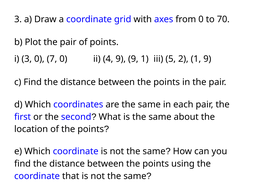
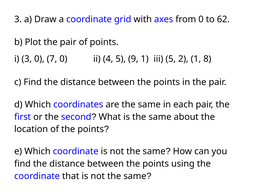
70: 70 -> 62 (223, 19)
4 9: 9 -> 5 (121, 59)
1 9: 9 -> 8 (207, 59)
